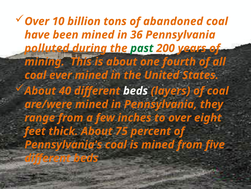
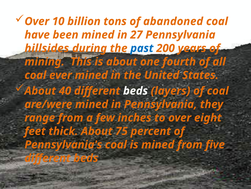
36: 36 -> 27 (136, 35)
polluted: polluted -> hillsides (47, 48)
past colour: green -> blue (142, 48)
